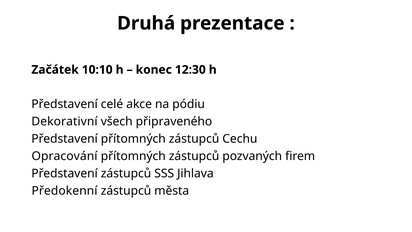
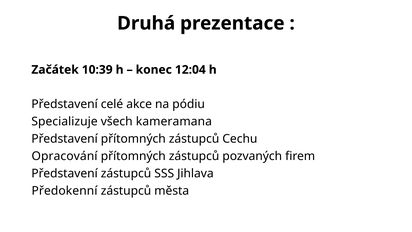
10:10: 10:10 -> 10:39 (97, 70)
12:30: 12:30 -> 12:04 (190, 70)
Dekorativní: Dekorativní -> Specializuje (65, 121)
připraveného: připraveného -> kameramana (174, 121)
